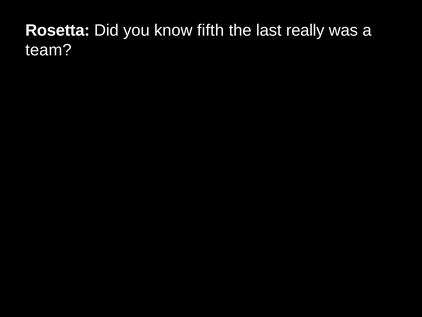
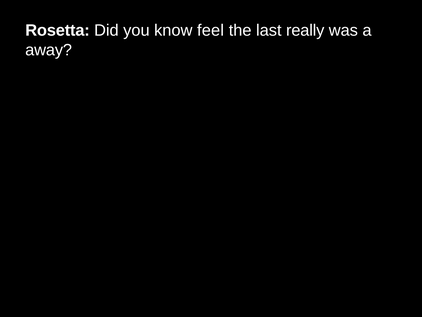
fifth: fifth -> feel (211, 30)
team: team -> away (49, 50)
